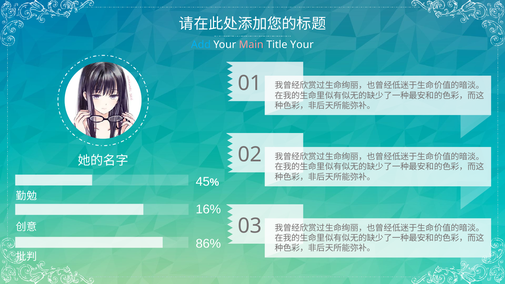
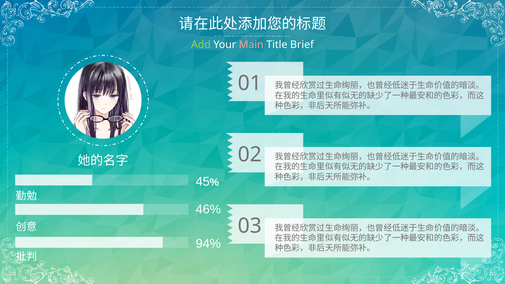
Add colour: light blue -> light green (201, 45)
Title Your: Your -> Brief (302, 45)
16%: 16% -> 46% (208, 209)
86%: 86% -> 94% (208, 244)
